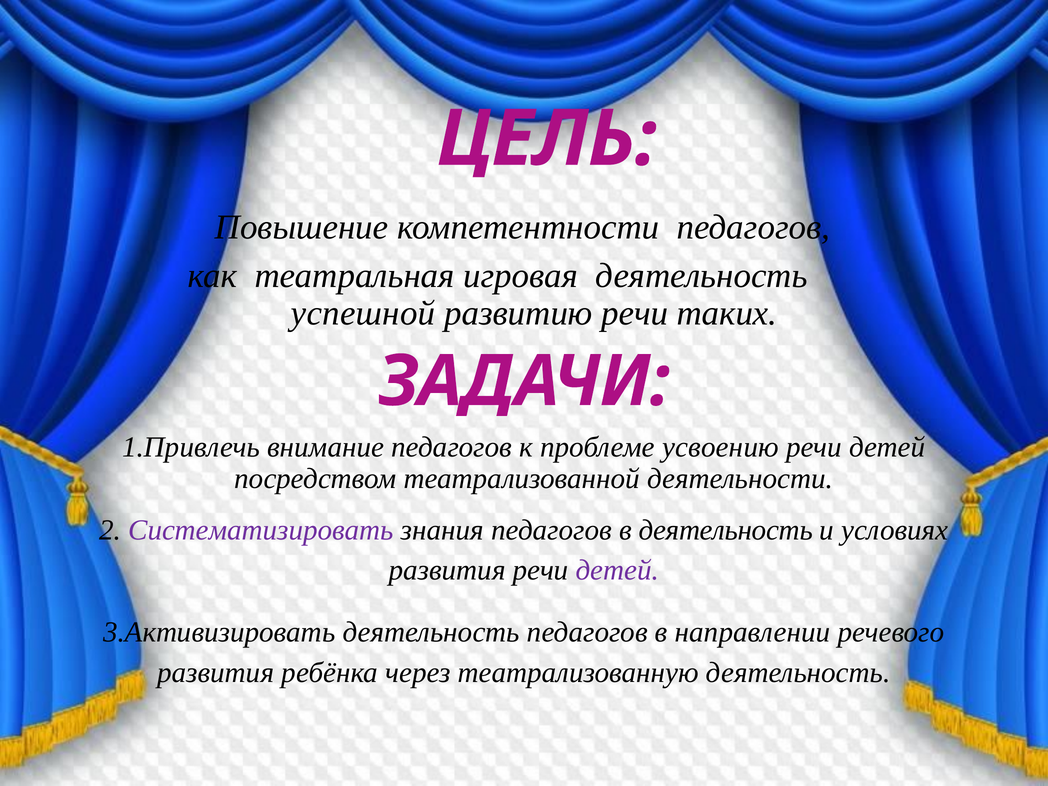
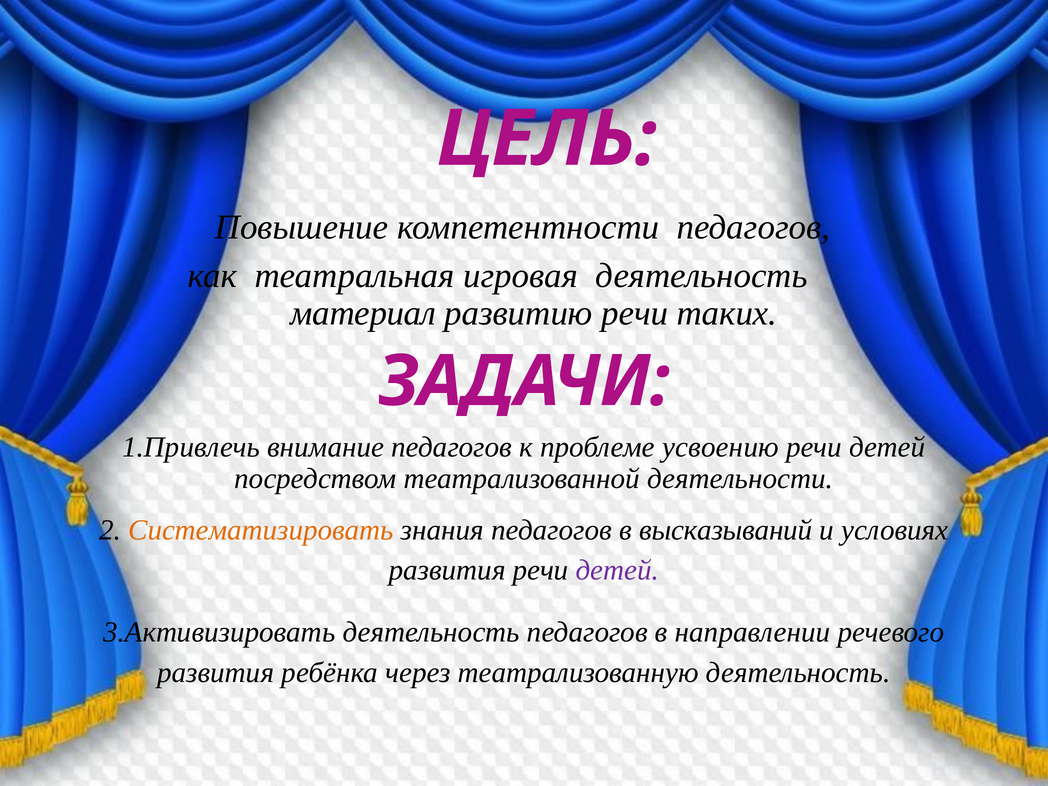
успешной: успешной -> материал (363, 313)
Систематизировать colour: purple -> orange (261, 530)
в деятельность: деятельность -> высказываний (726, 530)
